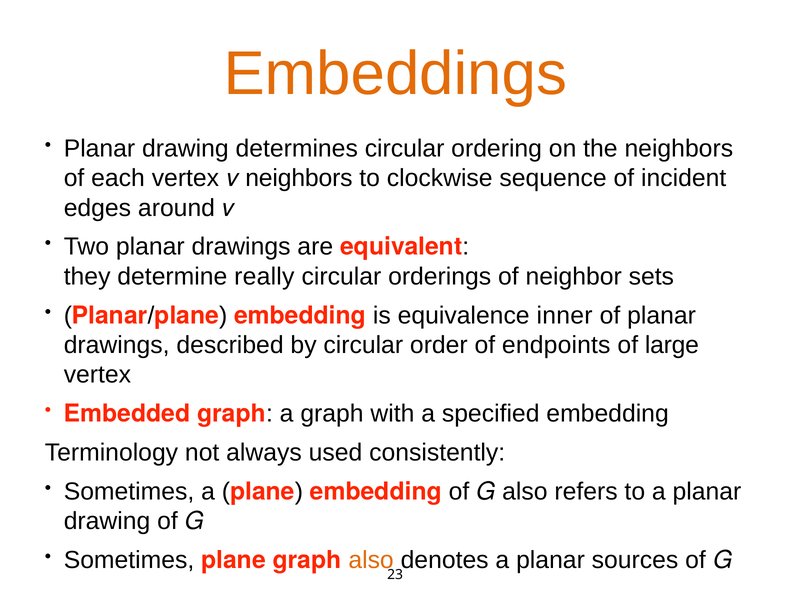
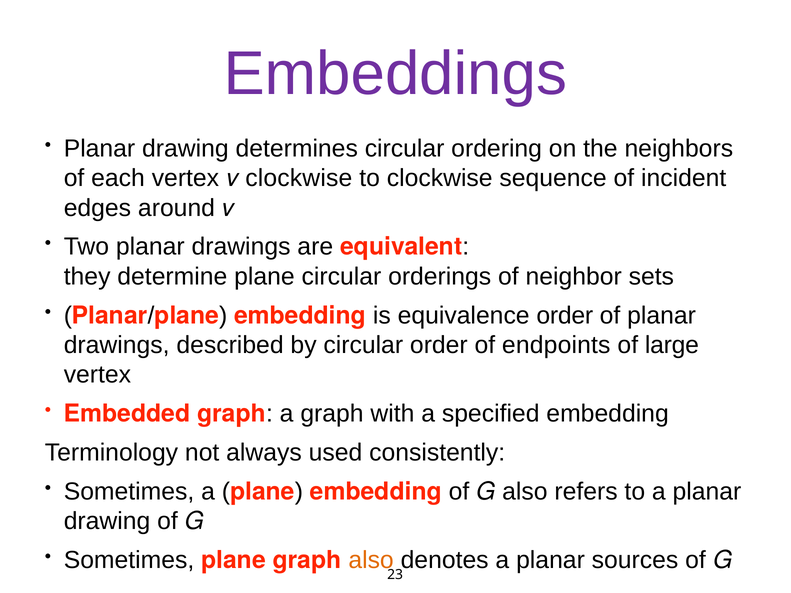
Embeddings colour: orange -> purple (395, 74)
v neighbors: neighbors -> clockwise (299, 178)
determine really: really -> plane (264, 277)
equivalence inner: inner -> order (565, 316)
